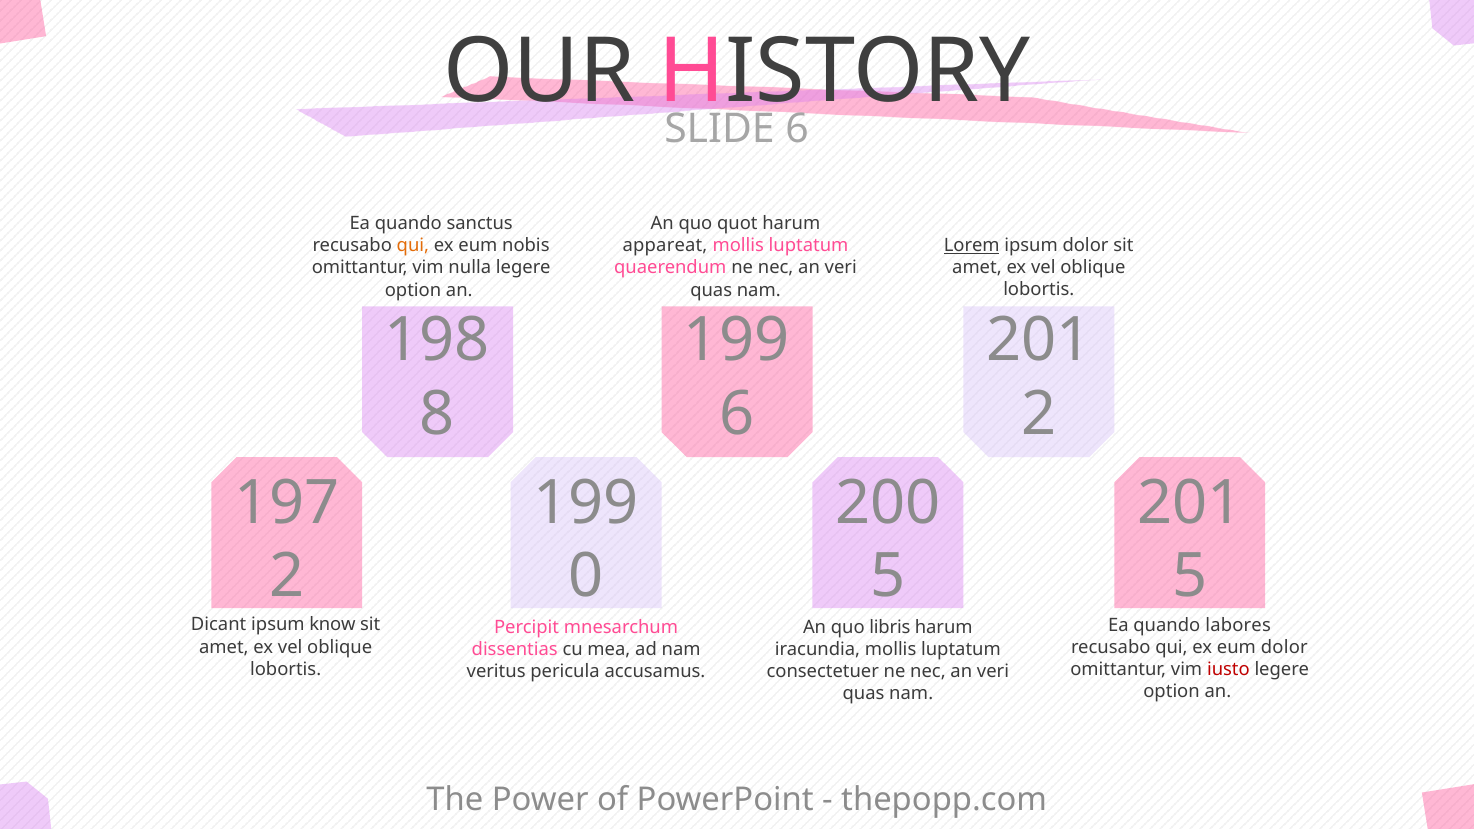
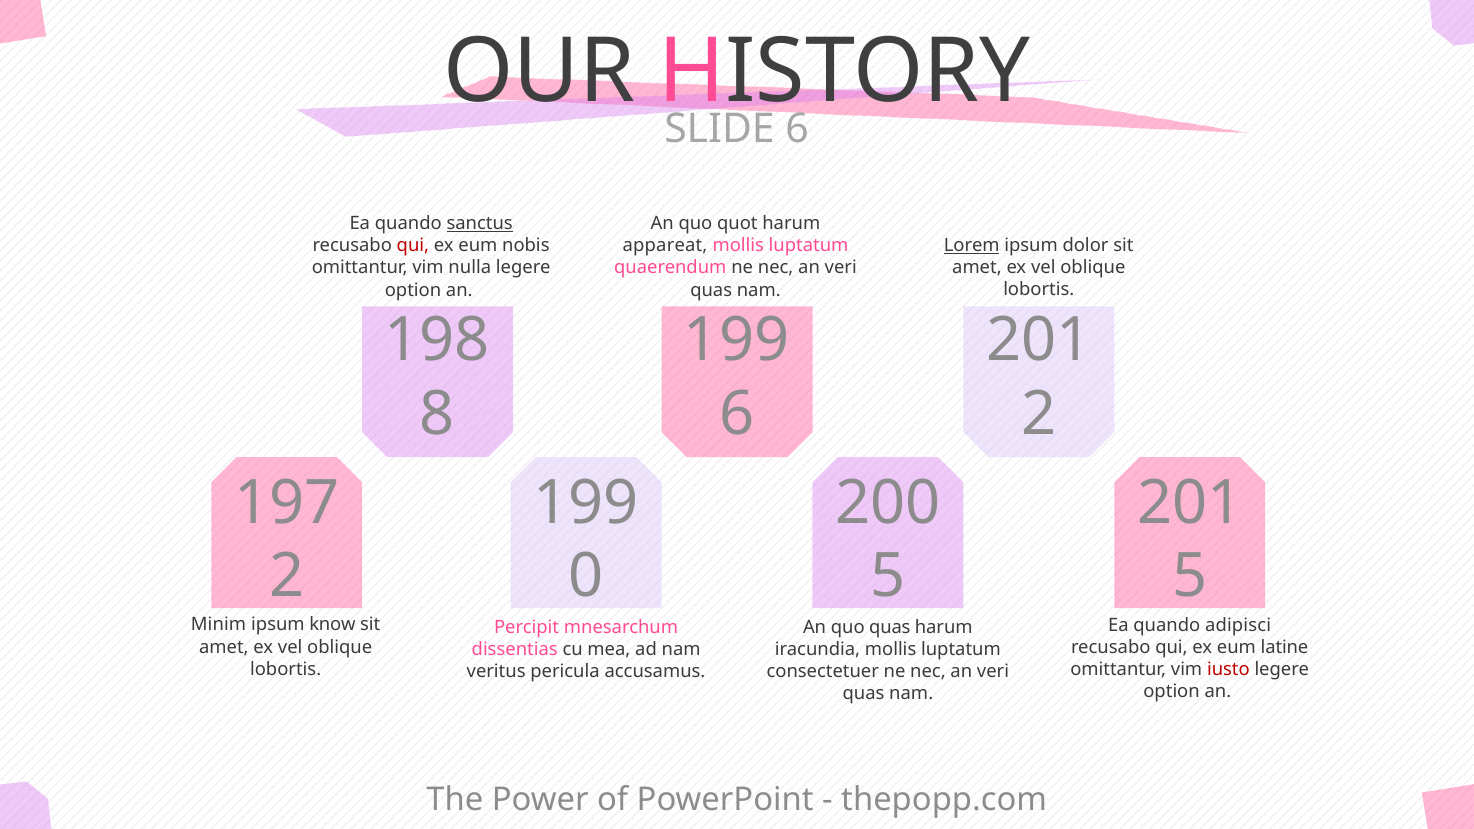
sanctus underline: none -> present (480, 224)
qui colour: orange -> red (413, 246)
Dicant: Dicant -> Minim (218, 625)
labores: labores -> adipisci (1238, 625)
quo libris: libris -> quas (890, 627)
eum dolor: dolor -> latine (1284, 647)
